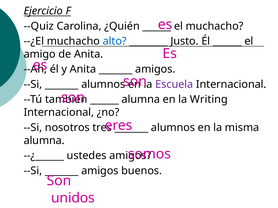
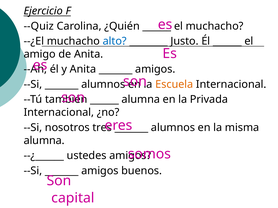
Escuela colour: purple -> orange (174, 85)
Writing: Writing -> Privada (209, 100)
unidos: unidos -> capital (73, 198)
